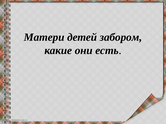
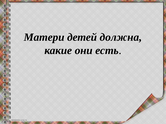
забором: забором -> должна (121, 37)
